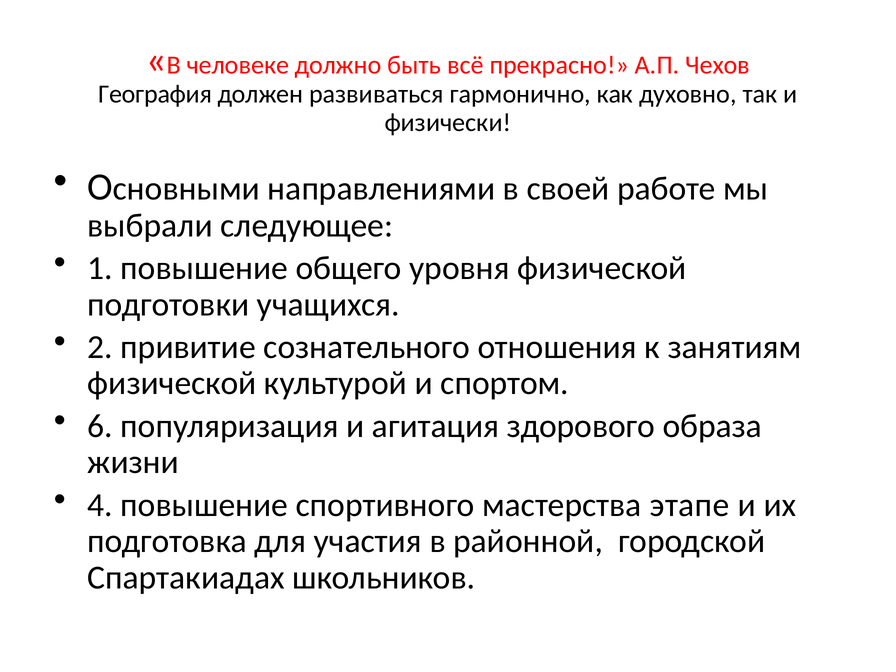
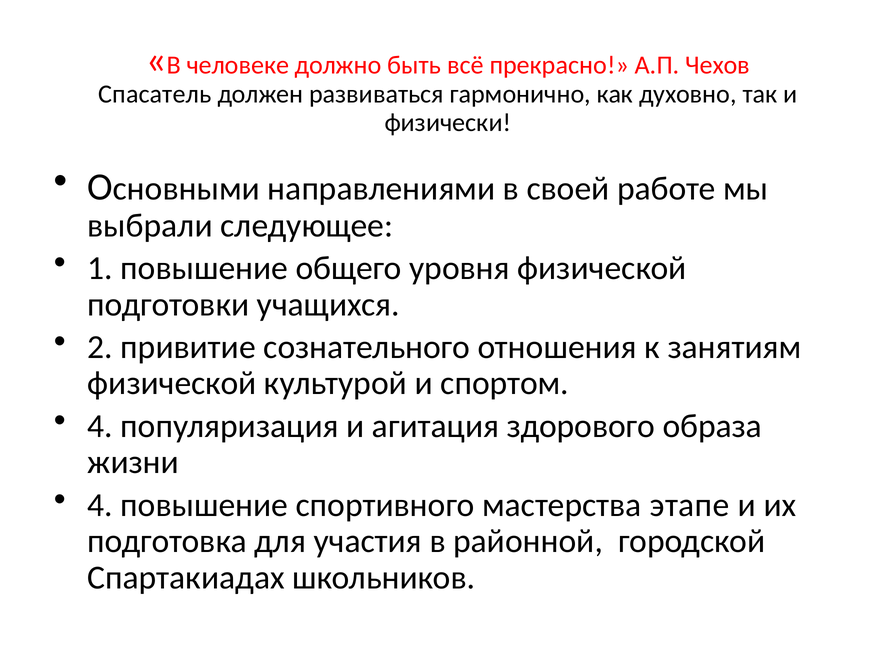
География: География -> Спасатель (155, 94)
6: 6 -> 4 (100, 426)
